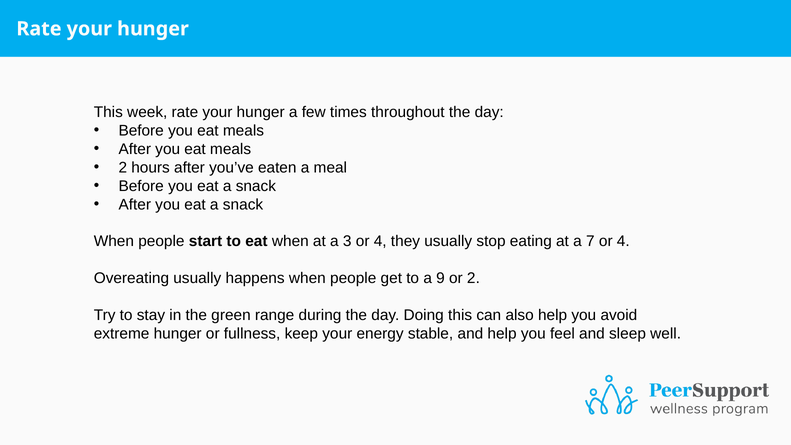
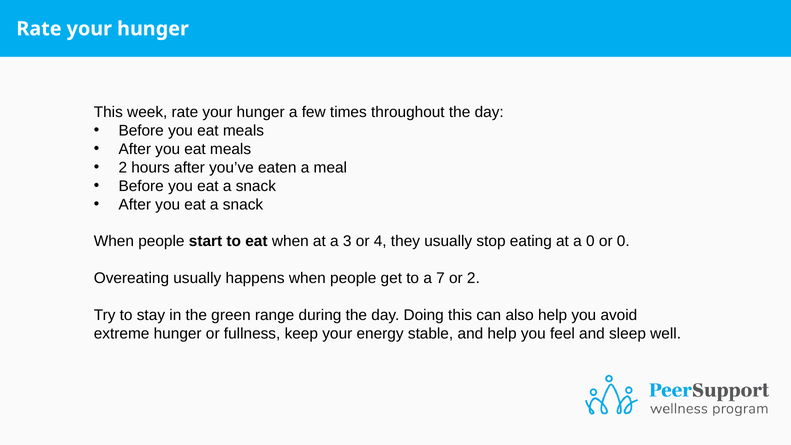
a 7: 7 -> 0 (590, 241)
4: 4 -> 0 (623, 241)
9: 9 -> 7 (440, 278)
